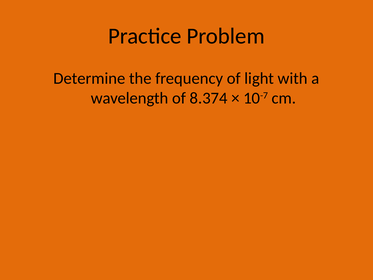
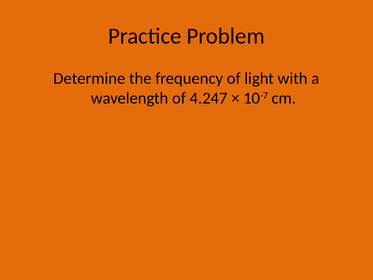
8.374: 8.374 -> 4.247 (209, 98)
